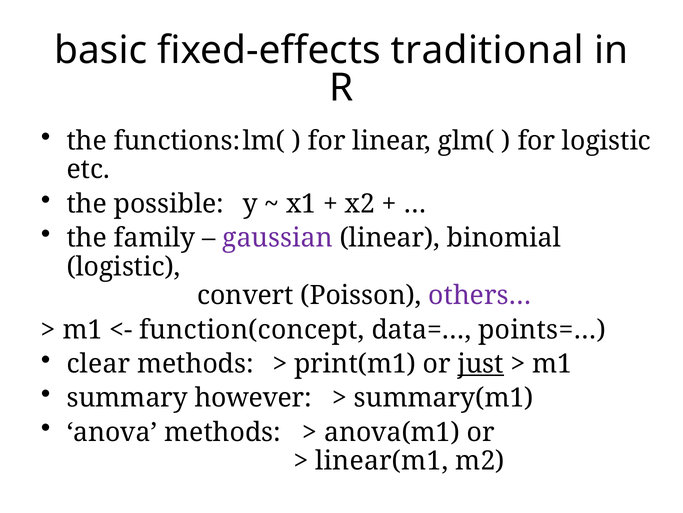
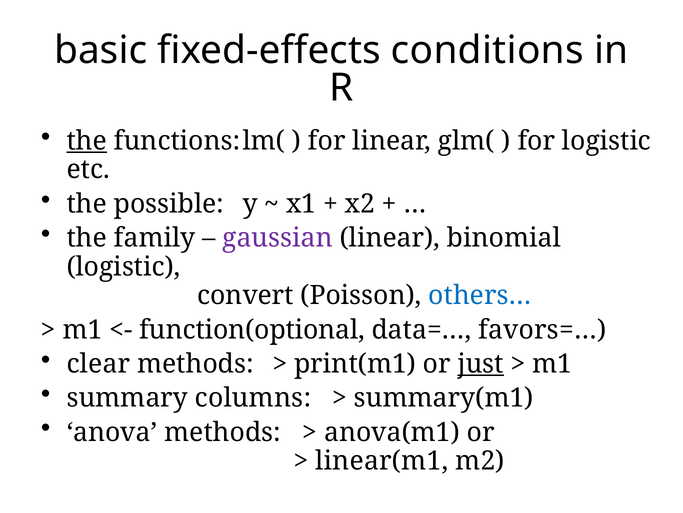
traditional: traditional -> conditions (487, 50)
the underline: none -> present (87, 141)
others… colour: purple -> blue (480, 295)
function(concept: function(concept -> function(optional (252, 329)
points=…: points=… -> favors=… (542, 329)
however: however -> columns (253, 398)
